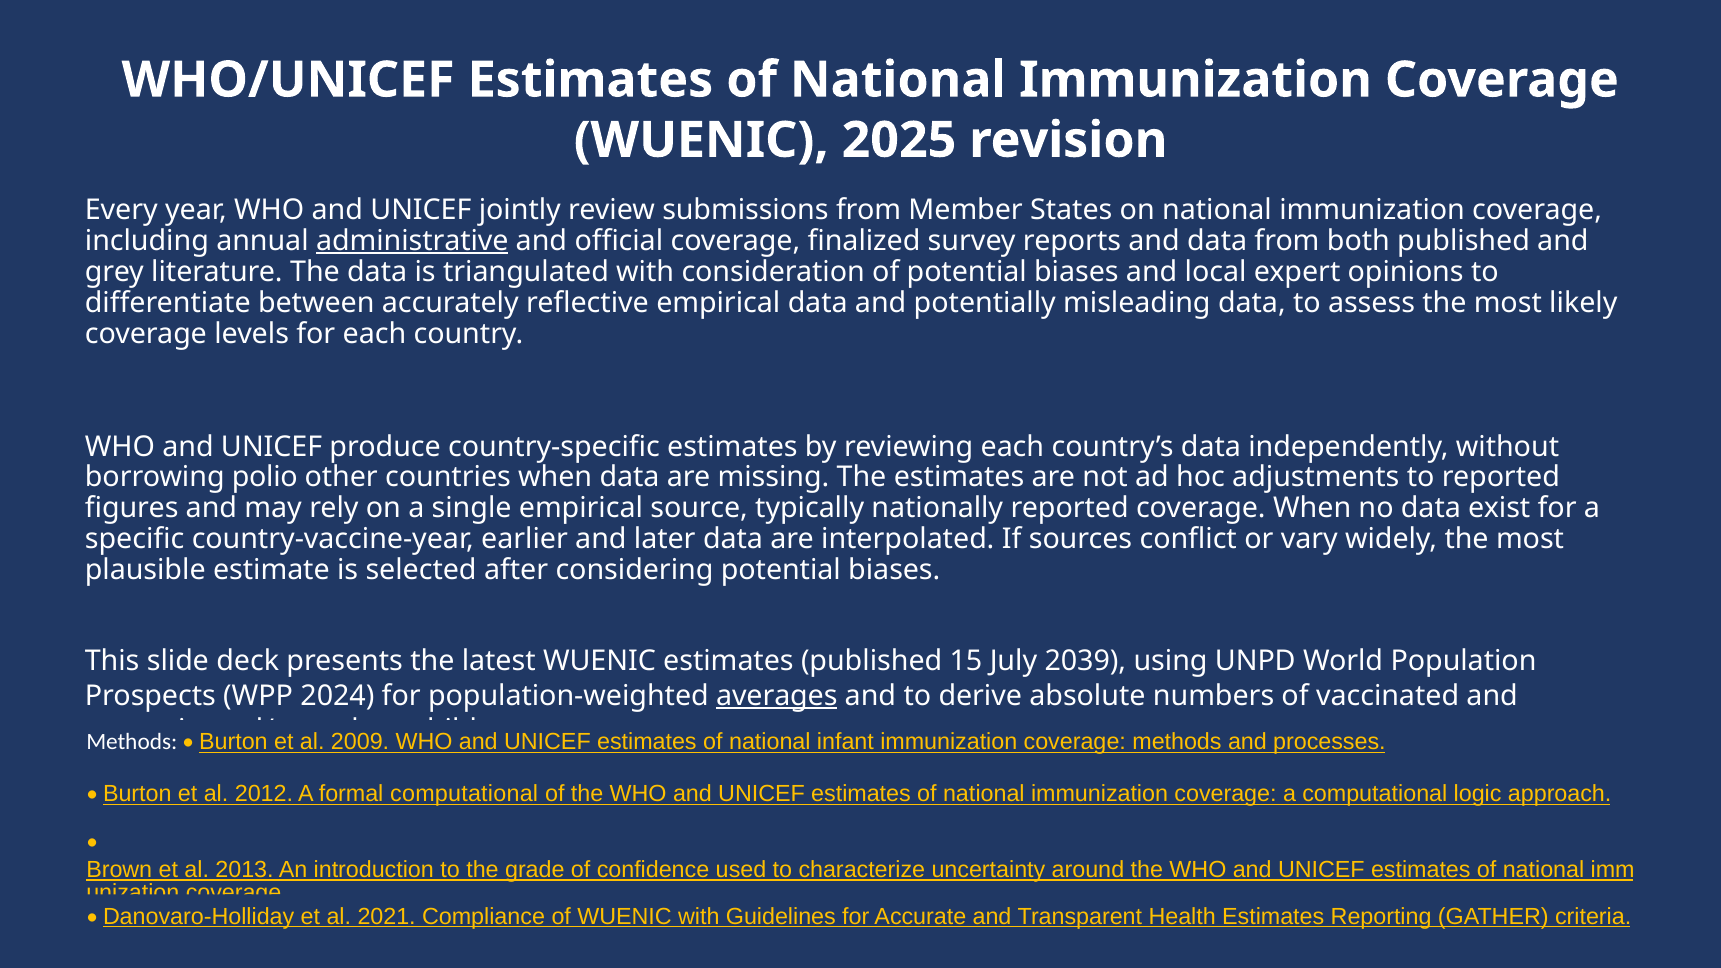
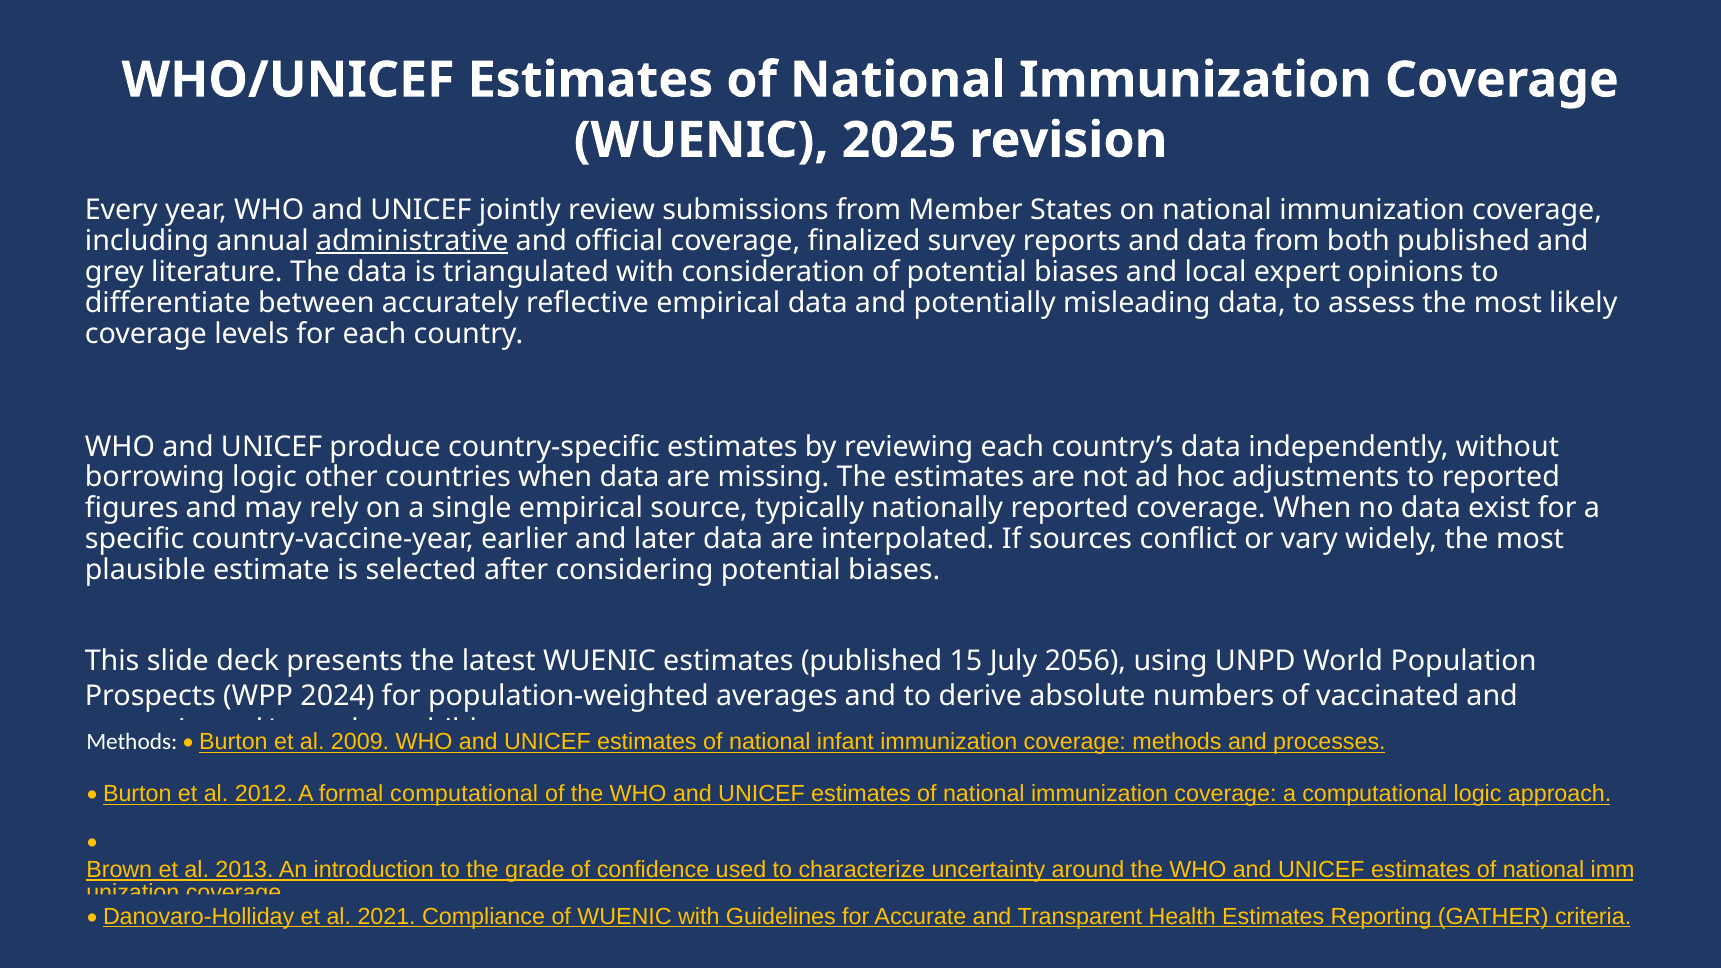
borrowing polio: polio -> logic (264, 478)
2039: 2039 -> 2056 (1085, 662)
averages underline: present -> none (777, 696)
